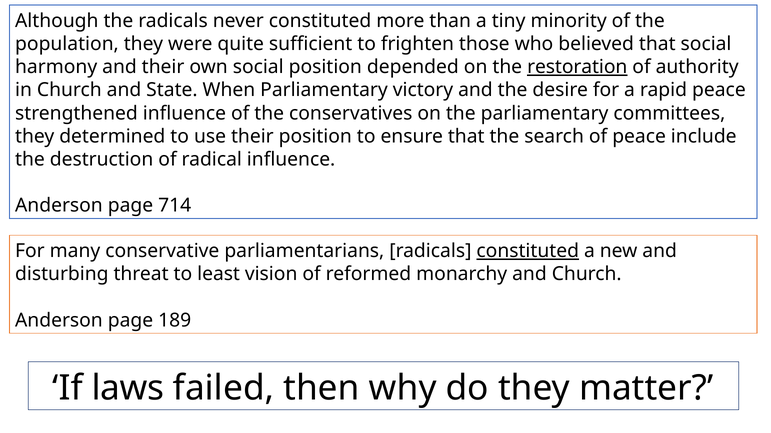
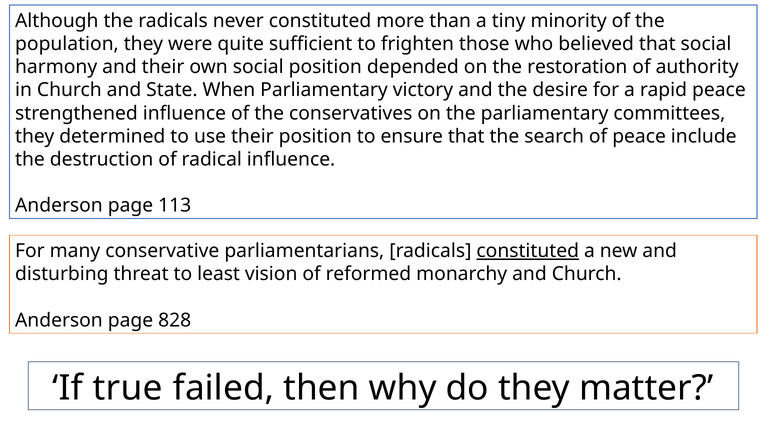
restoration underline: present -> none (577, 67)
714: 714 -> 113 (175, 206)
189: 189 -> 828 (175, 321)
laws: laws -> true (128, 389)
